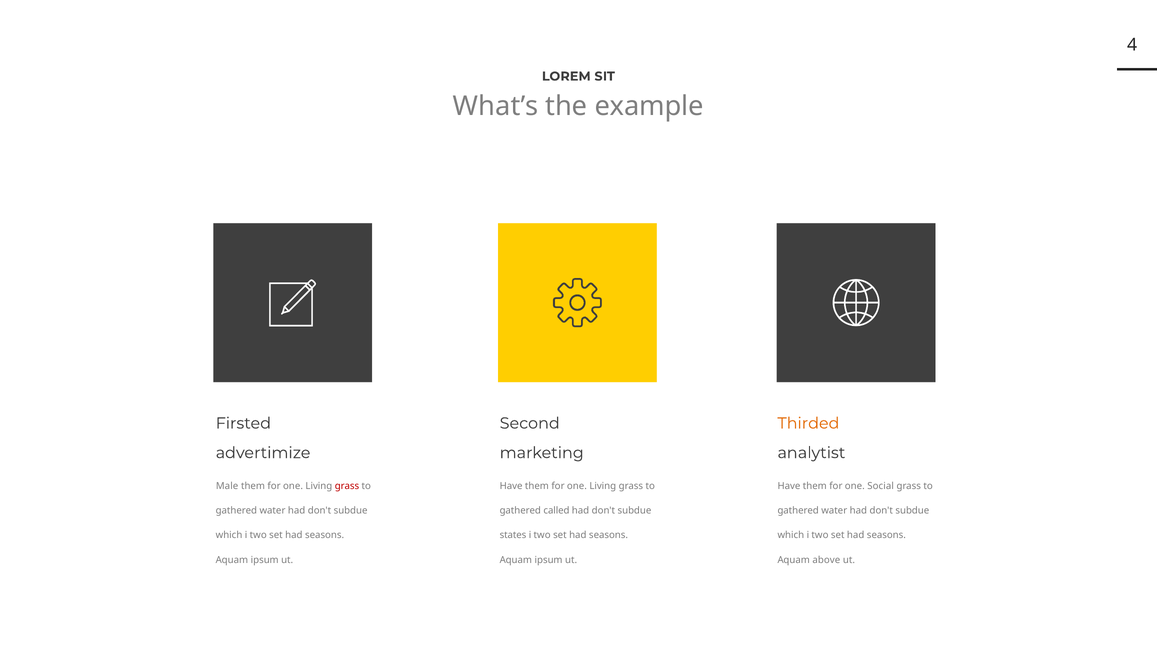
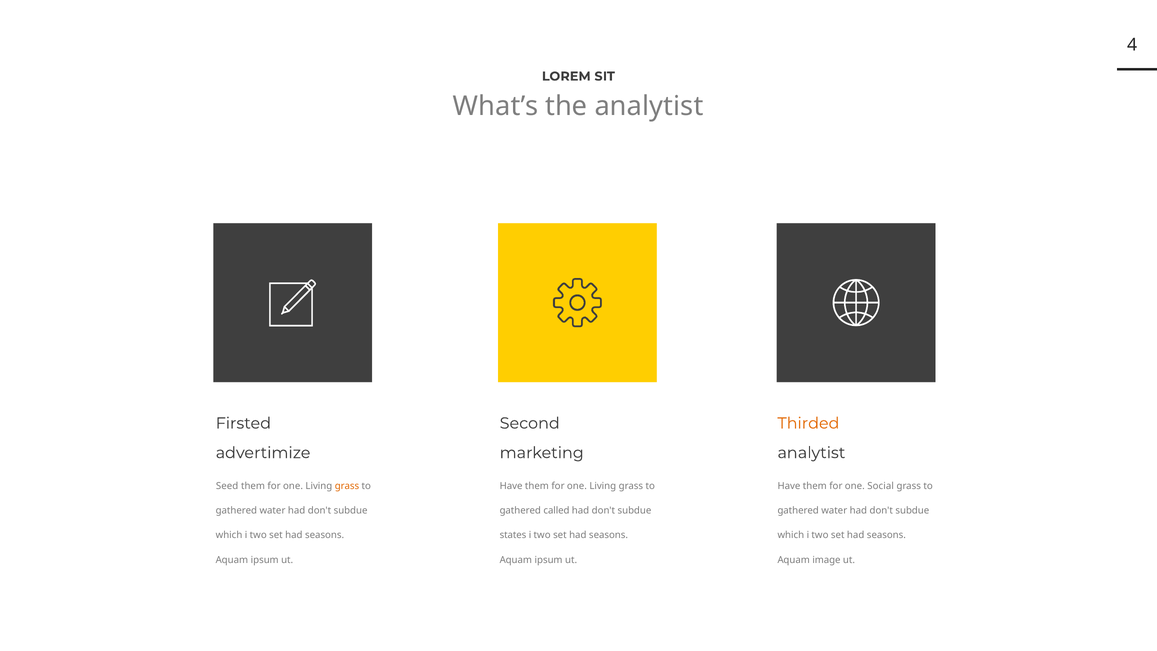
the example: example -> analytist (649, 106)
Male: Male -> Seed (227, 486)
grass colour: red -> orange (347, 486)
above: above -> image (826, 560)
